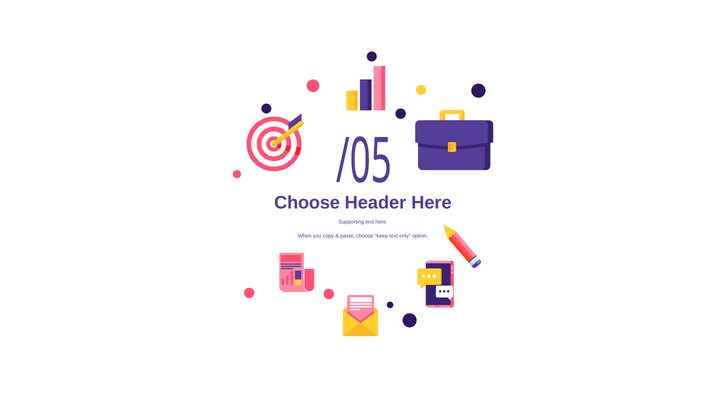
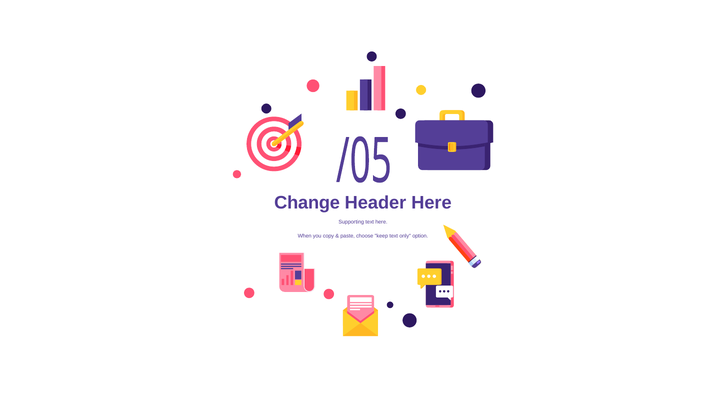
Choose: Choose -> Change (307, 203)
